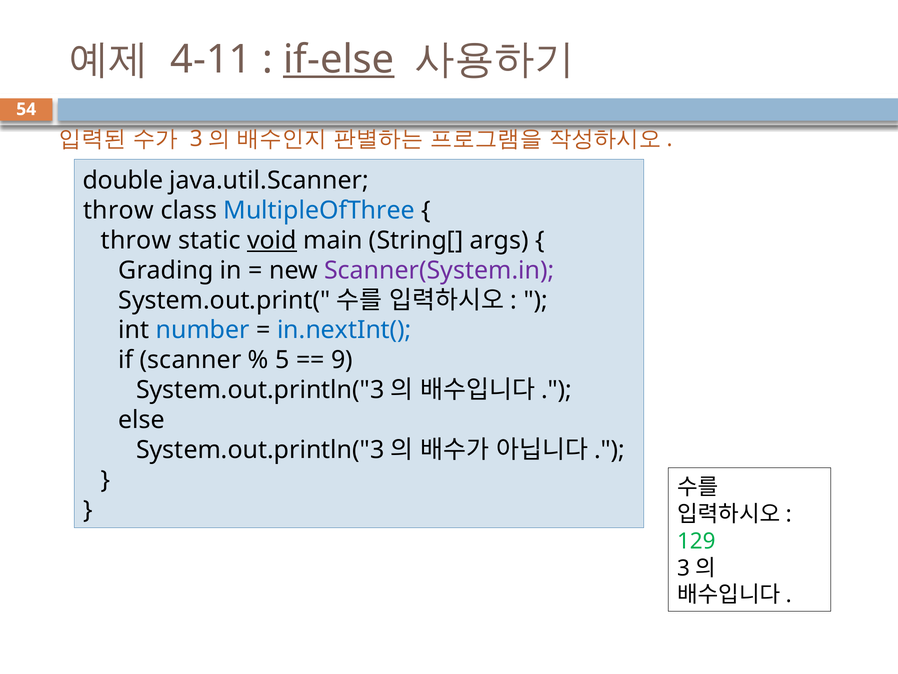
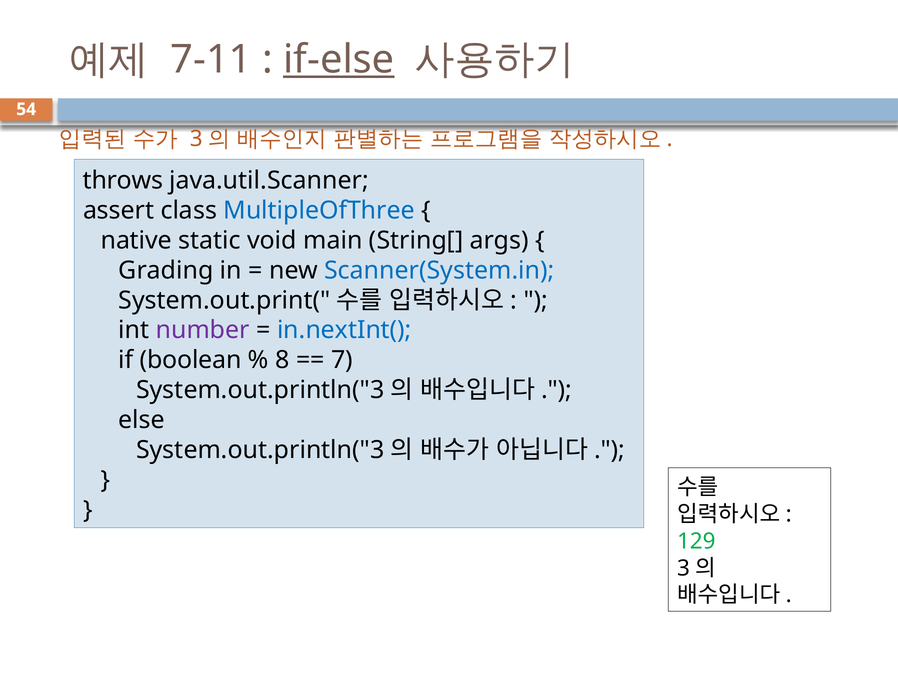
4-11: 4-11 -> 7-11 (211, 60)
double: double -> throws (123, 180)
throw: throw -> assert (119, 210)
throw: throw -> native (136, 240)
void underline: present -> none (272, 240)
Scanner(System.in colour: purple -> blue (439, 270)
number colour: blue -> purple (203, 330)
scanner: scanner -> boolean (191, 360)
5: 5 -> 8 (282, 360)
9: 9 -> 7 (342, 360)
